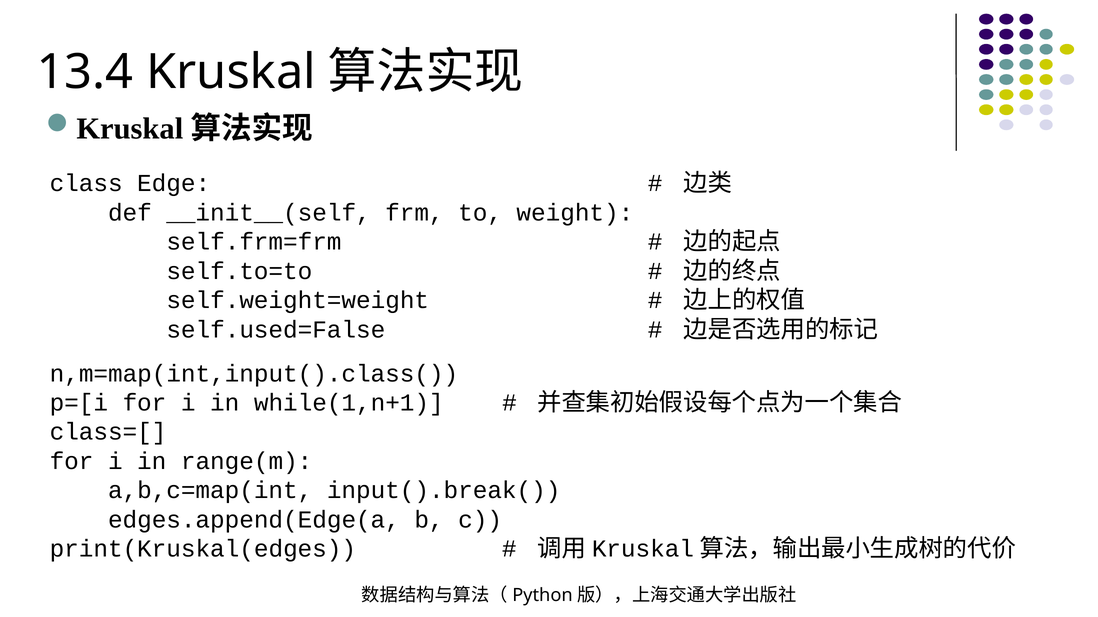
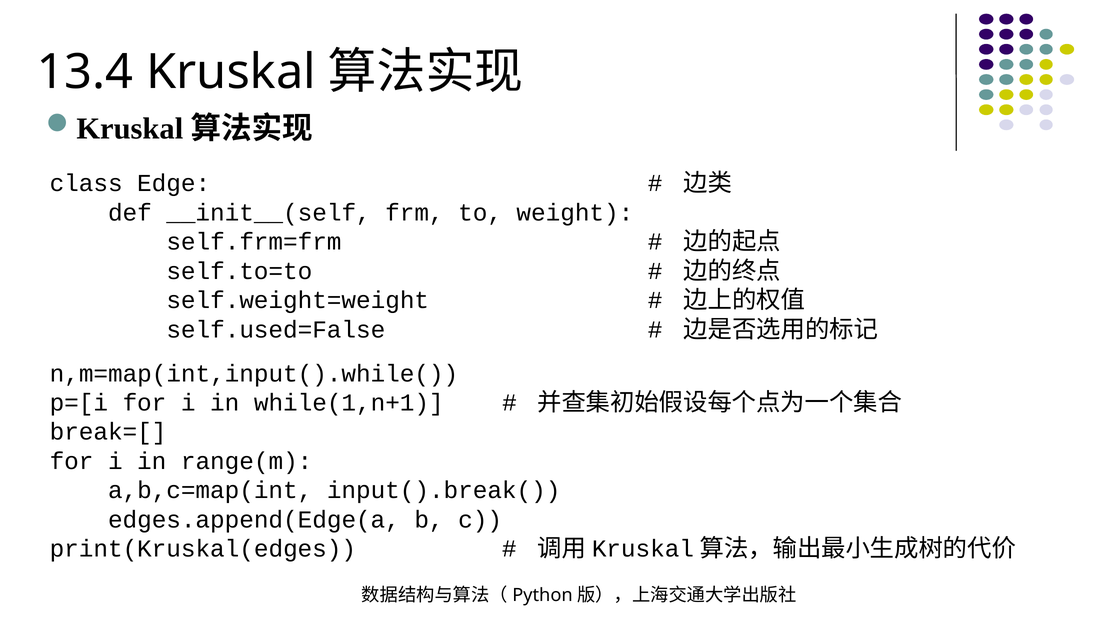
n,m=map(int,input().class(: n,m=map(int,input().class( -> n,m=map(int,input().while( (254, 374)
class=[: class=[ -> break=[ (108, 432)
